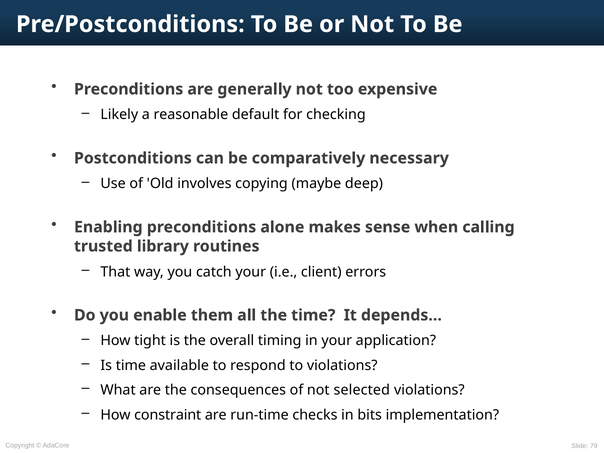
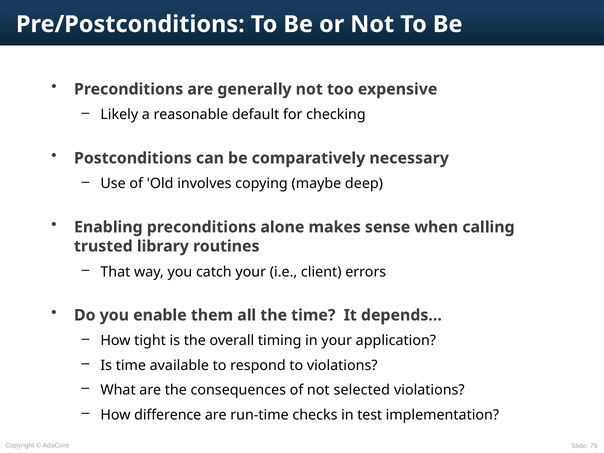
constraint: constraint -> difference (168, 415)
bits: bits -> test (370, 415)
